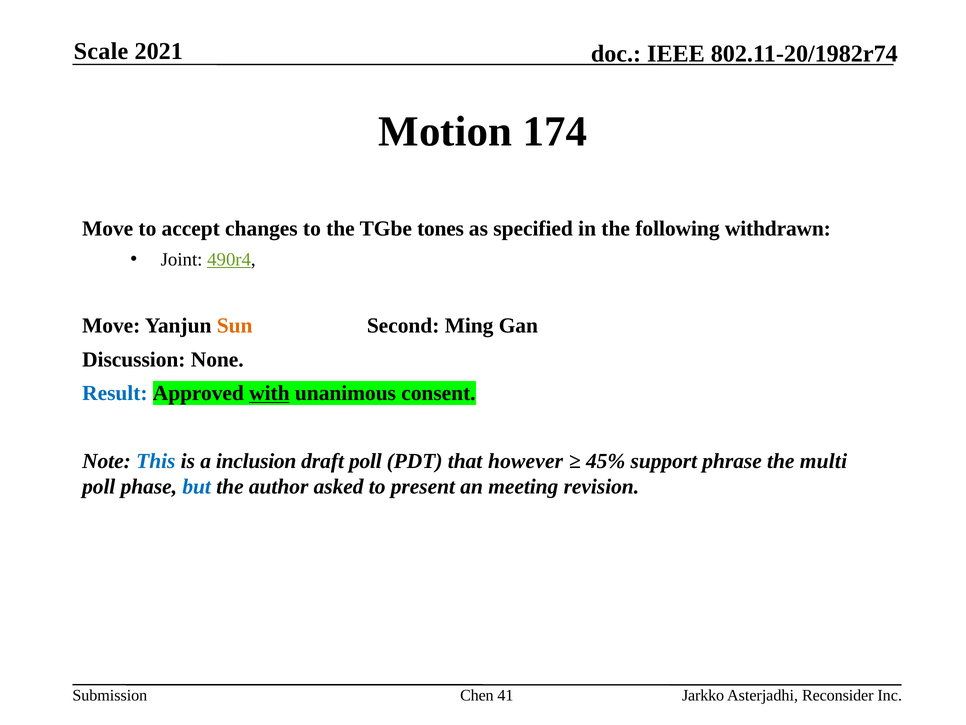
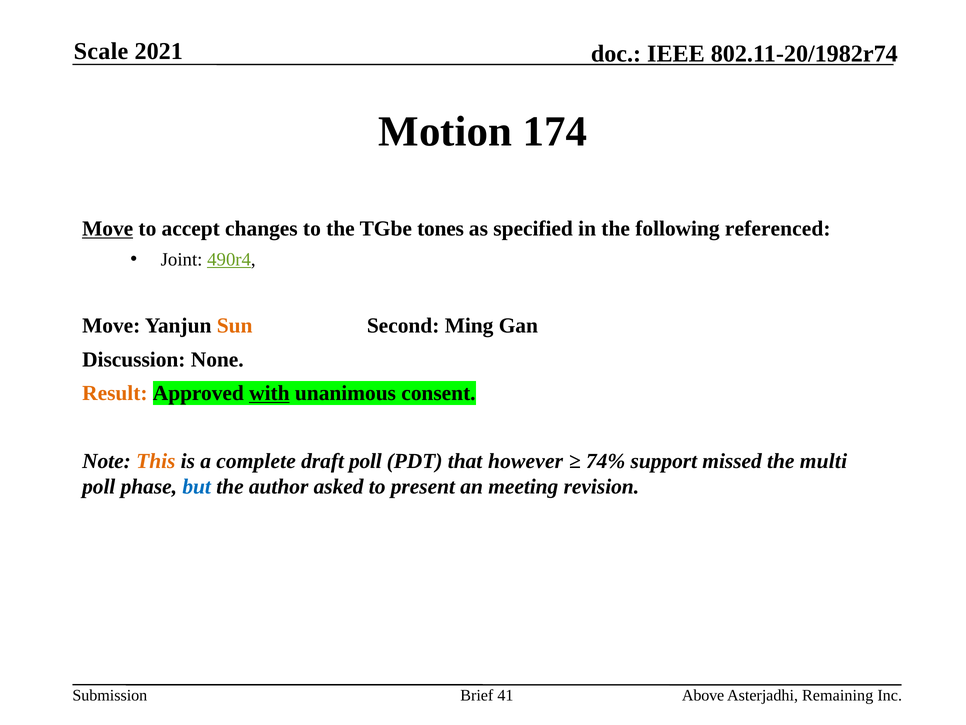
Move underline: none -> present (108, 229)
withdrawn: withdrawn -> referenced (778, 229)
Result colour: blue -> orange (115, 393)
This colour: blue -> orange (156, 461)
inclusion: inclusion -> complete (256, 461)
45%: 45% -> 74% (606, 461)
phrase: phrase -> missed (732, 461)
Chen: Chen -> Brief (477, 695)
Jarkko: Jarkko -> Above (703, 695)
Reconsider: Reconsider -> Remaining (838, 695)
